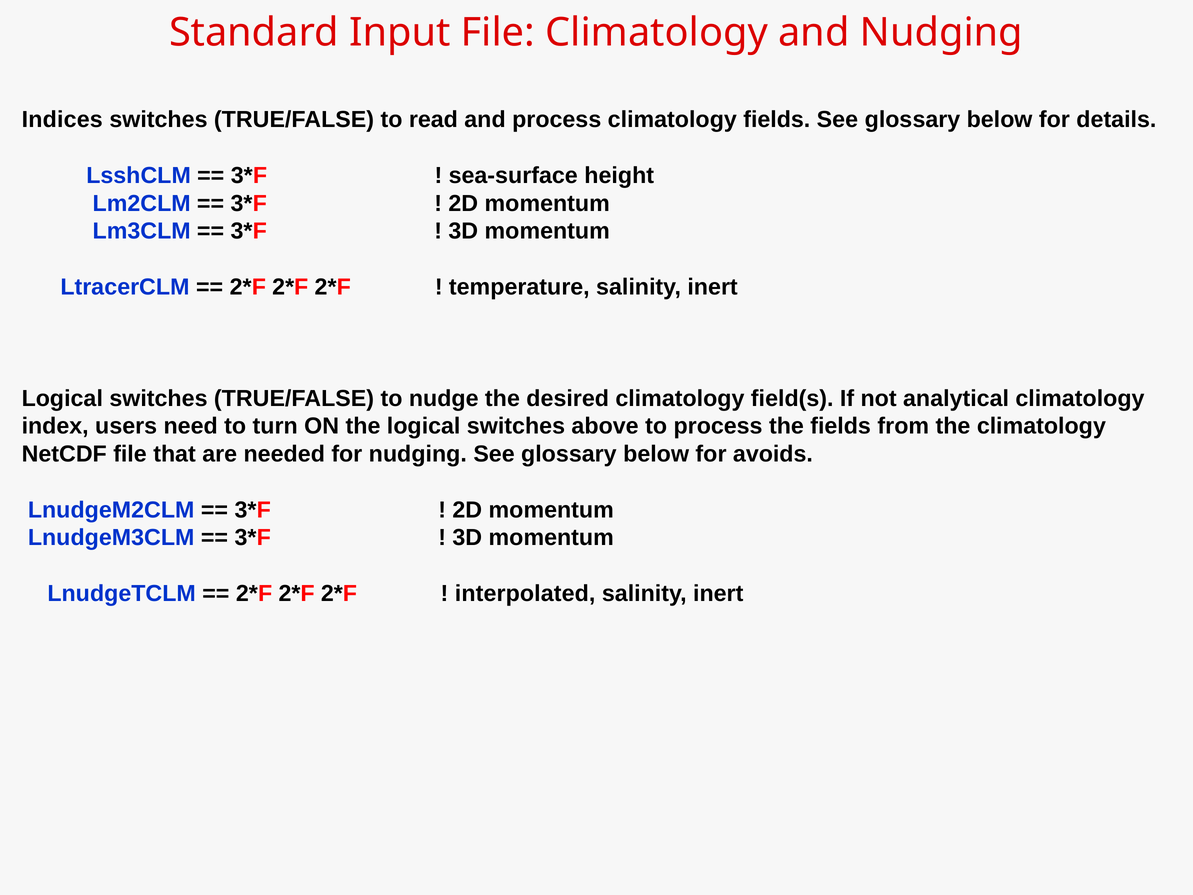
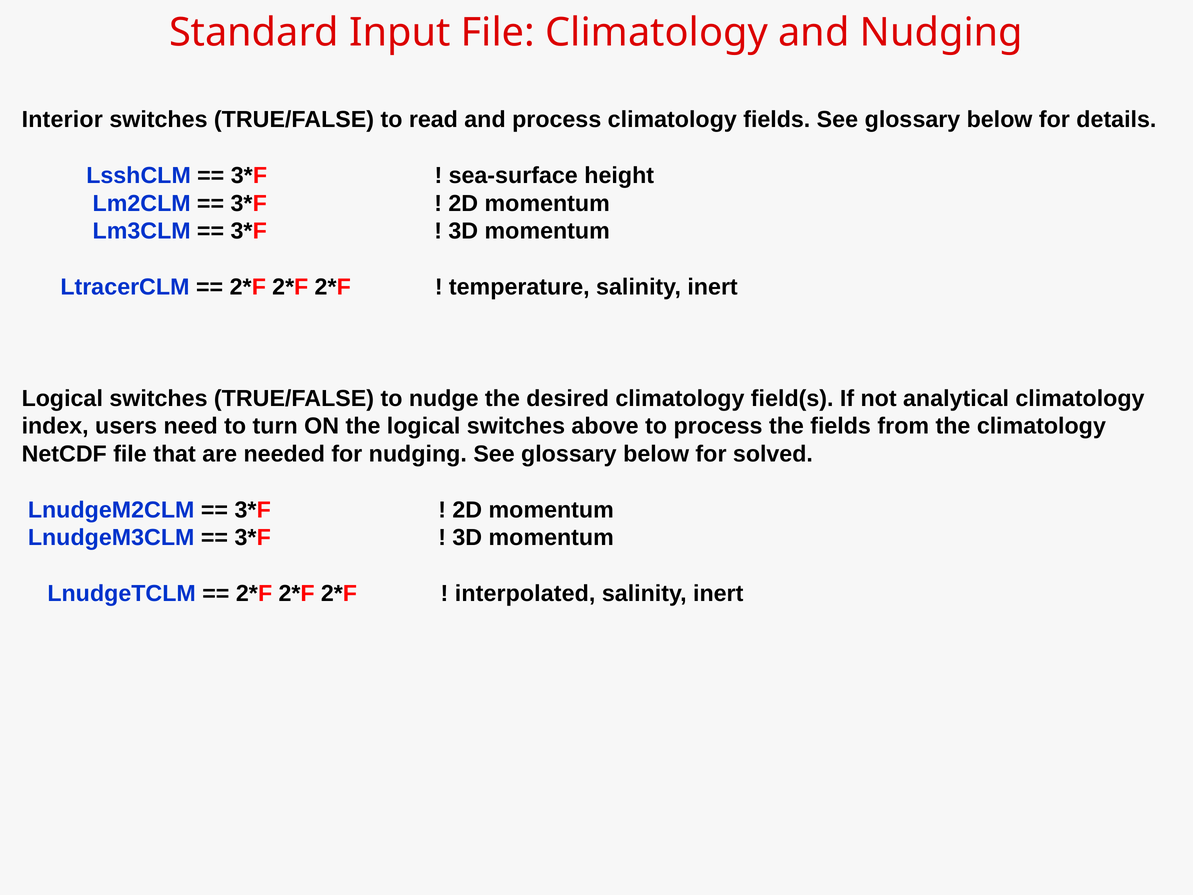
Indices: Indices -> Interior (62, 120)
avoids: avoids -> solved (773, 454)
